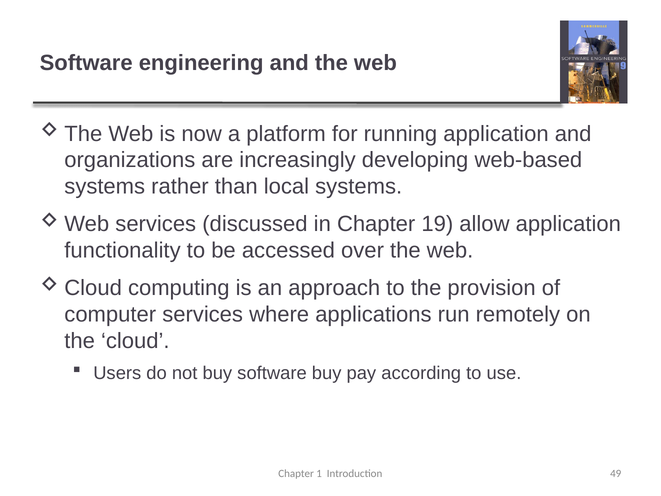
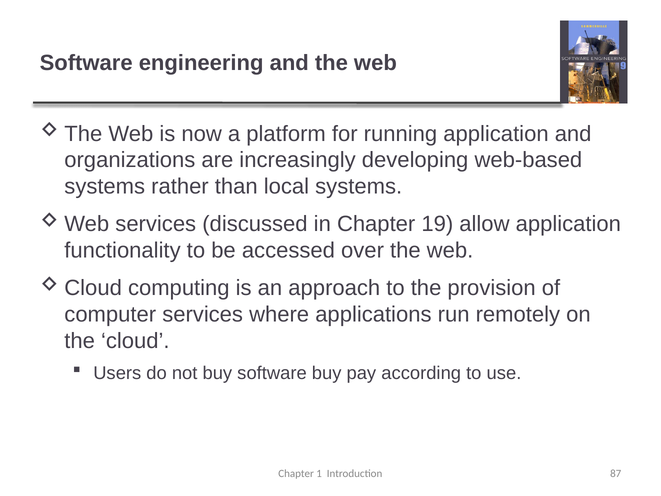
49: 49 -> 87 (616, 473)
